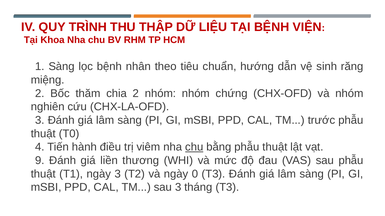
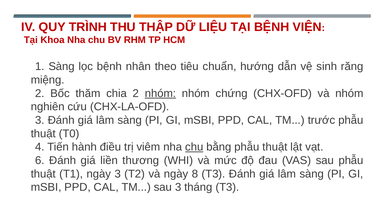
nhóm underline: none -> present (160, 94)
9: 9 -> 6 (40, 161)
0: 0 -> 8 (195, 174)
